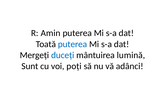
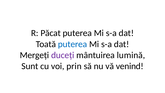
Amin: Amin -> Păcat (51, 33)
duceți colour: blue -> purple (63, 55)
poți: poți -> prin (74, 66)
adânci: adânci -> venind (130, 66)
